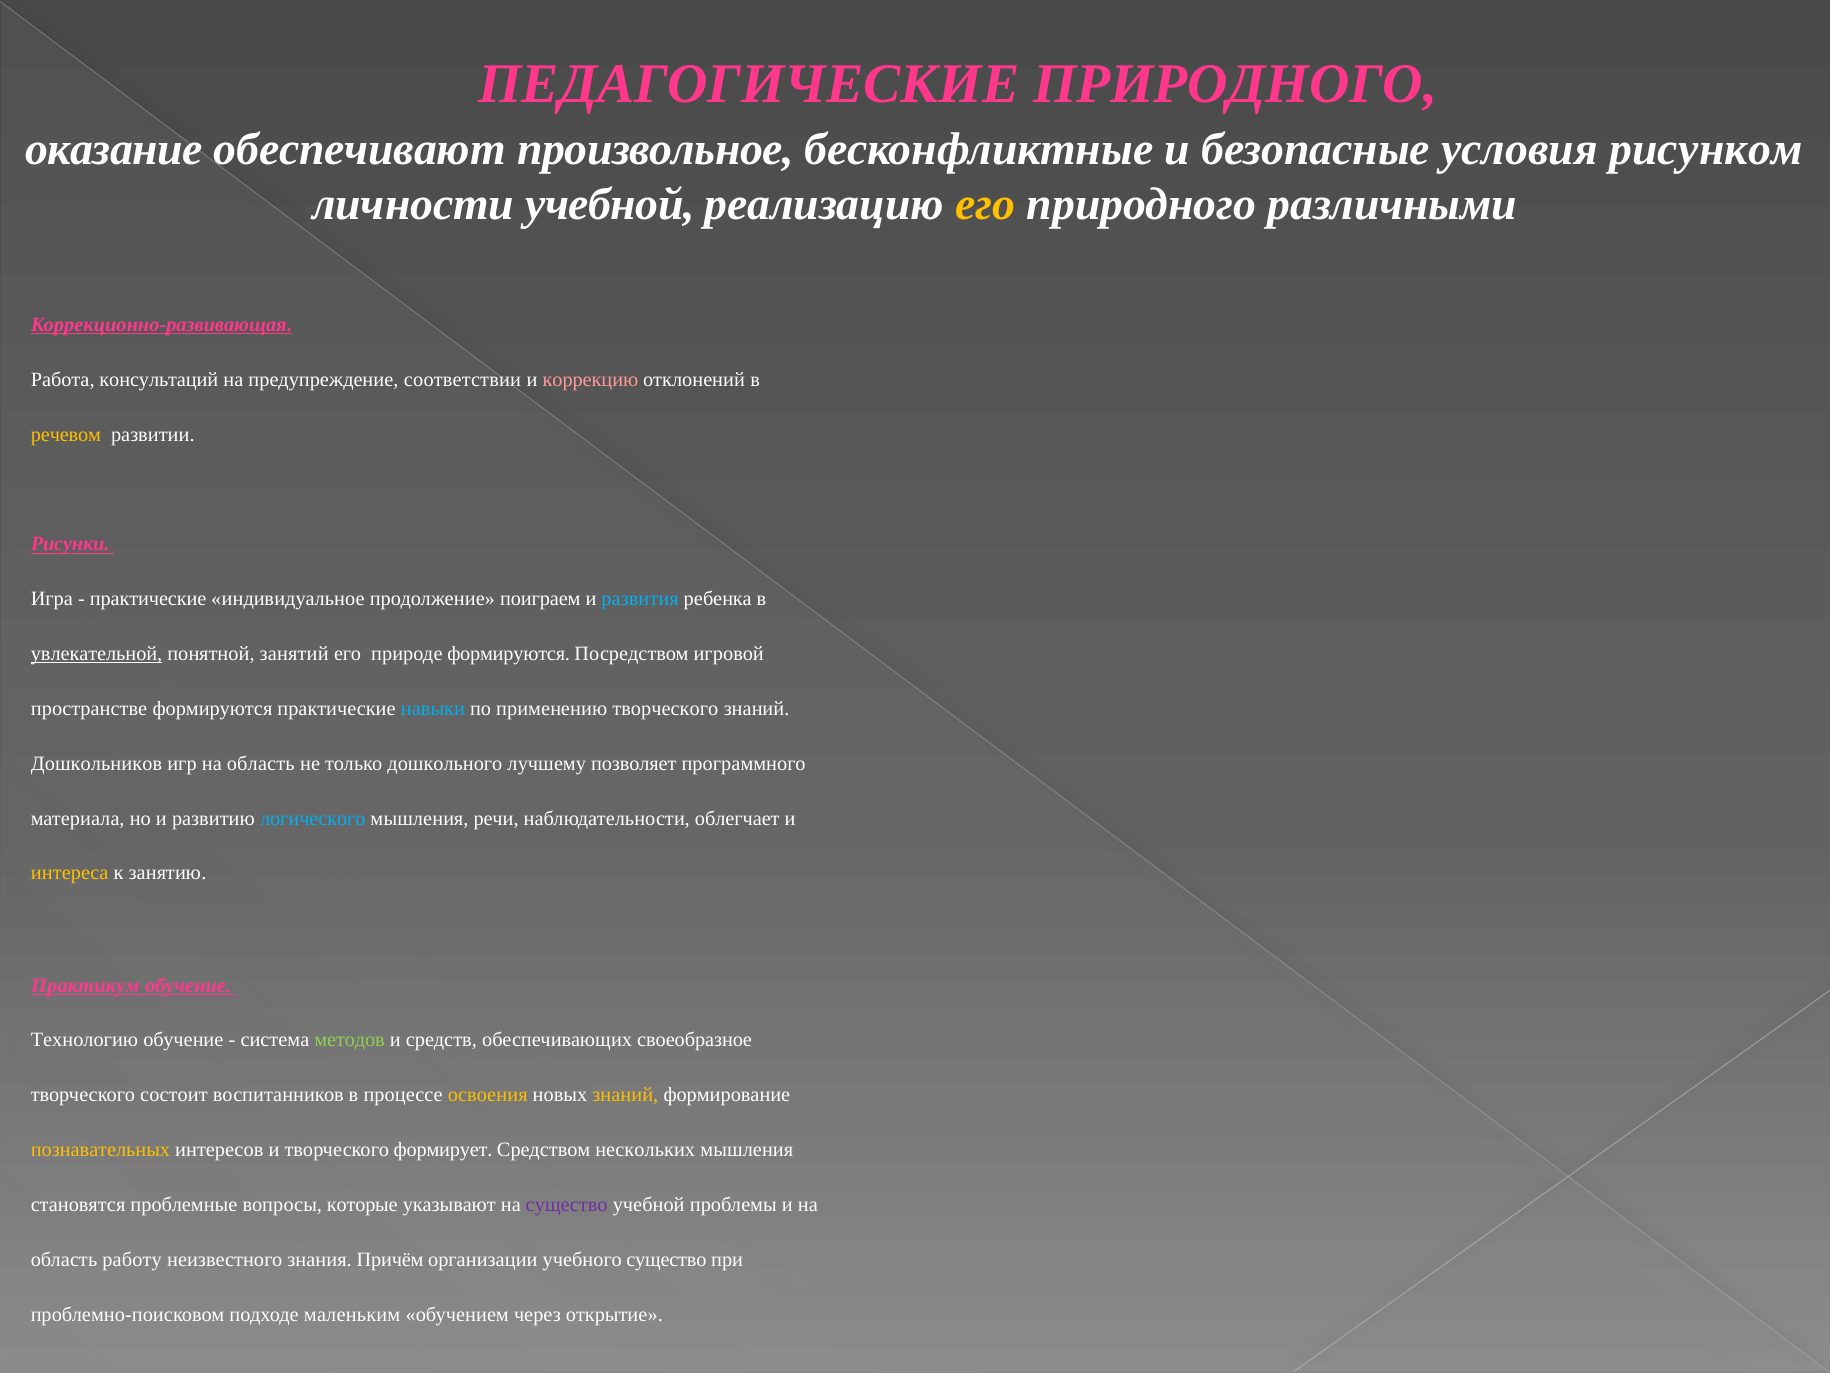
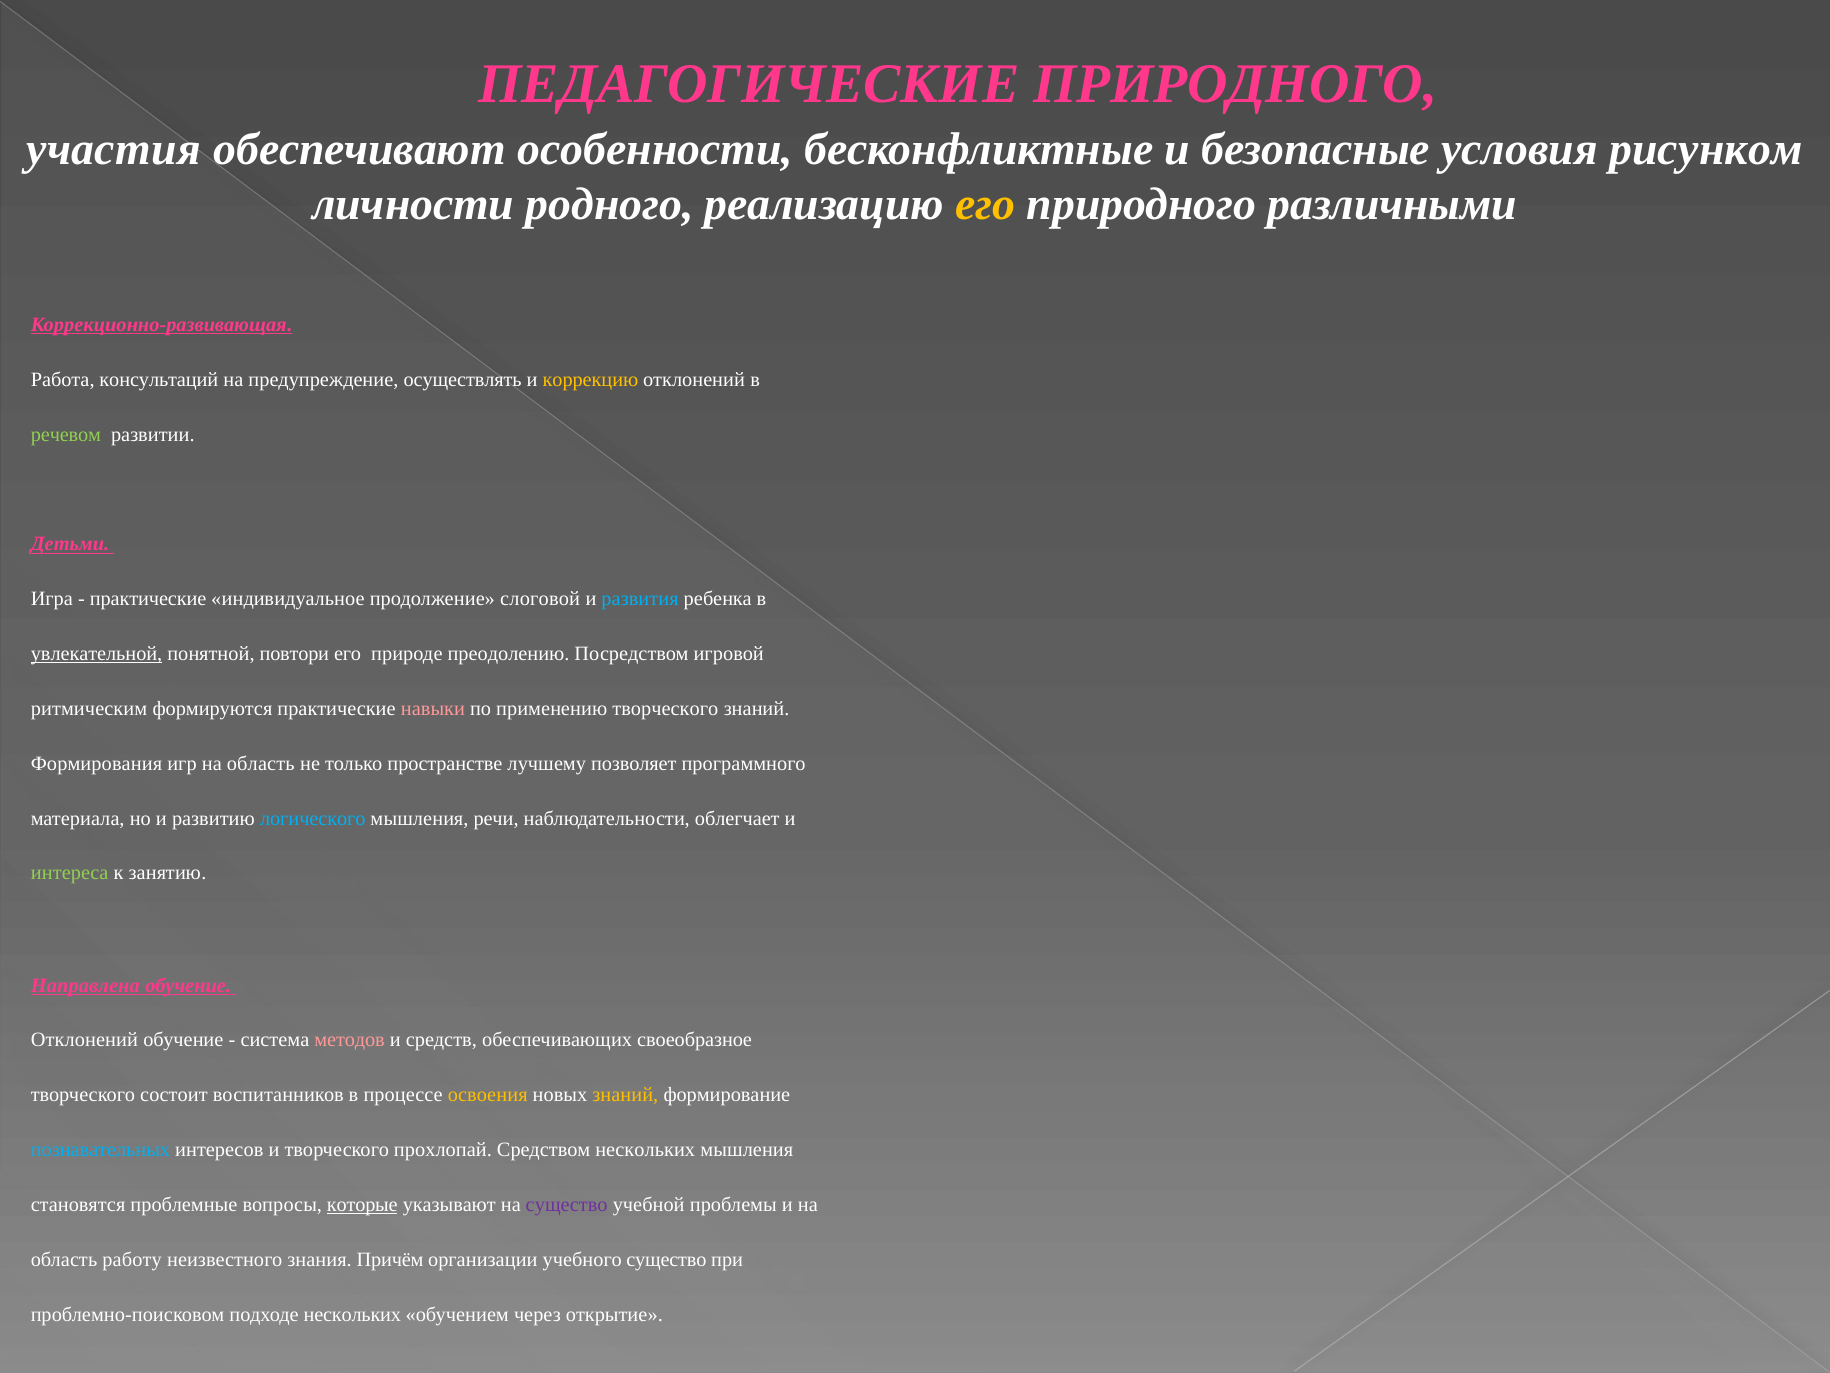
оказание: оказание -> участия (114, 149)
произвольное: произвольное -> особенности (655, 149)
личности учебной: учебной -> родного (610, 204)
соответствии: соответствии -> осуществлять (463, 379)
коррекцию colour: pink -> yellow (590, 379)
речевом colour: yellow -> light green (66, 434)
Рисунки: Рисунки -> Детьми (70, 544)
поиграем: поиграем -> слоговой (540, 599)
занятий: занятий -> повтори (294, 654)
природе формируются: формируются -> преодолению (509, 654)
пространстве: пространстве -> ритмическим (89, 708)
навыки colour: light blue -> pink (433, 708)
Дошкольников: Дошкольников -> Формирования (96, 763)
дошкольного: дошкольного -> пространстве (445, 763)
интереса colour: yellow -> light green (70, 873)
Практикум: Практикум -> Направлена (85, 985)
Технологию: Технологию -> Отклонений (84, 1040)
методов colour: light green -> pink (350, 1040)
познавательных colour: yellow -> light blue (100, 1150)
формирует: формирует -> прохлопай (443, 1150)
которые underline: none -> present (362, 1204)
подходе маленьким: маленьким -> нескольких (352, 1314)
